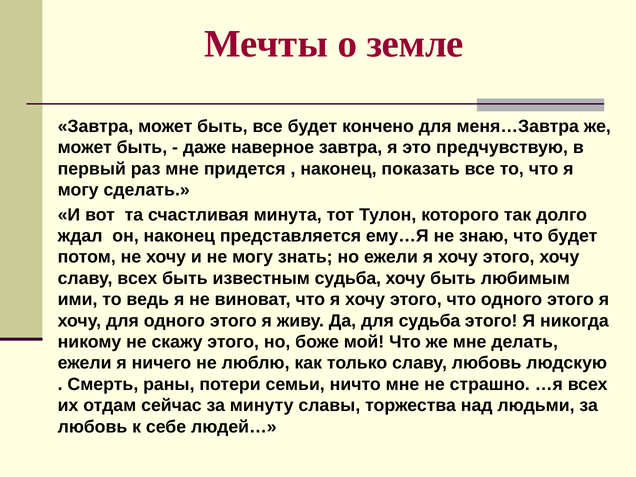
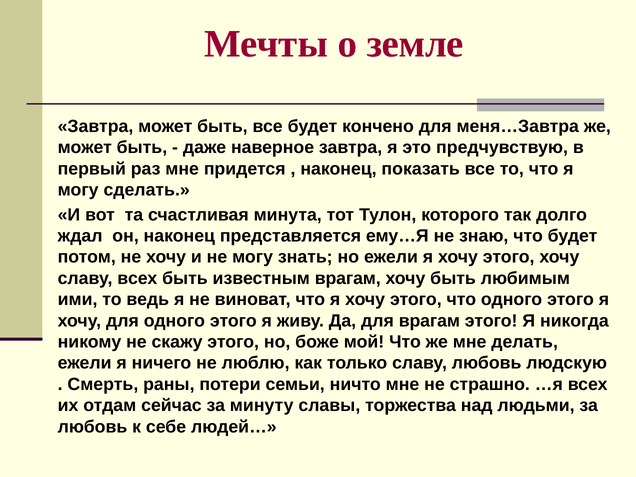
известным судьба: судьба -> врагам (348, 278)
для судьба: судьба -> врагам (429, 321)
